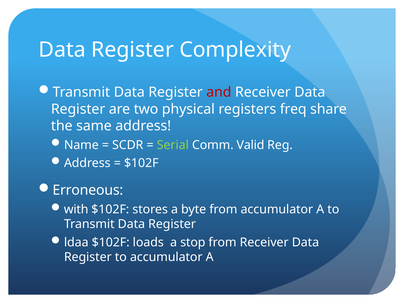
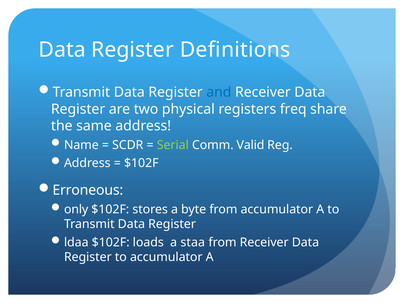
Complexity: Complexity -> Definitions (235, 50)
and colour: red -> blue (219, 92)
with: with -> only (76, 209)
stop: stop -> staa (193, 242)
